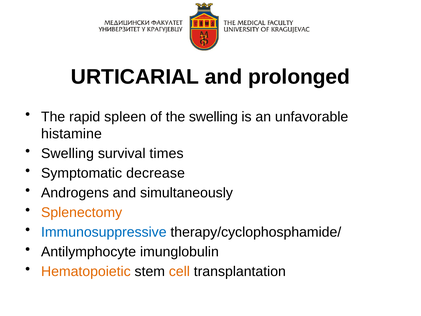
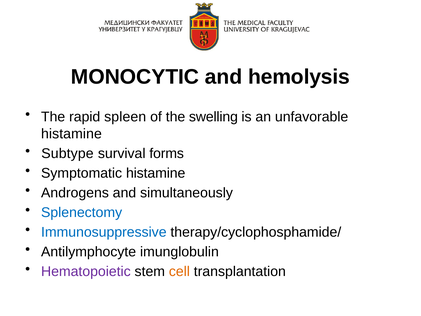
URTICARIAL: URTICARIAL -> MONOCYTIC (135, 77)
prolonged: prolonged -> hemolysis (299, 77)
Swelling: Swelling -> Subtype (67, 153)
times: times -> forms (167, 153)
Symptomatic decrease: decrease -> histamine (156, 173)
Splenectomy colour: orange -> blue (82, 212)
Hematopoietic colour: orange -> purple (86, 271)
